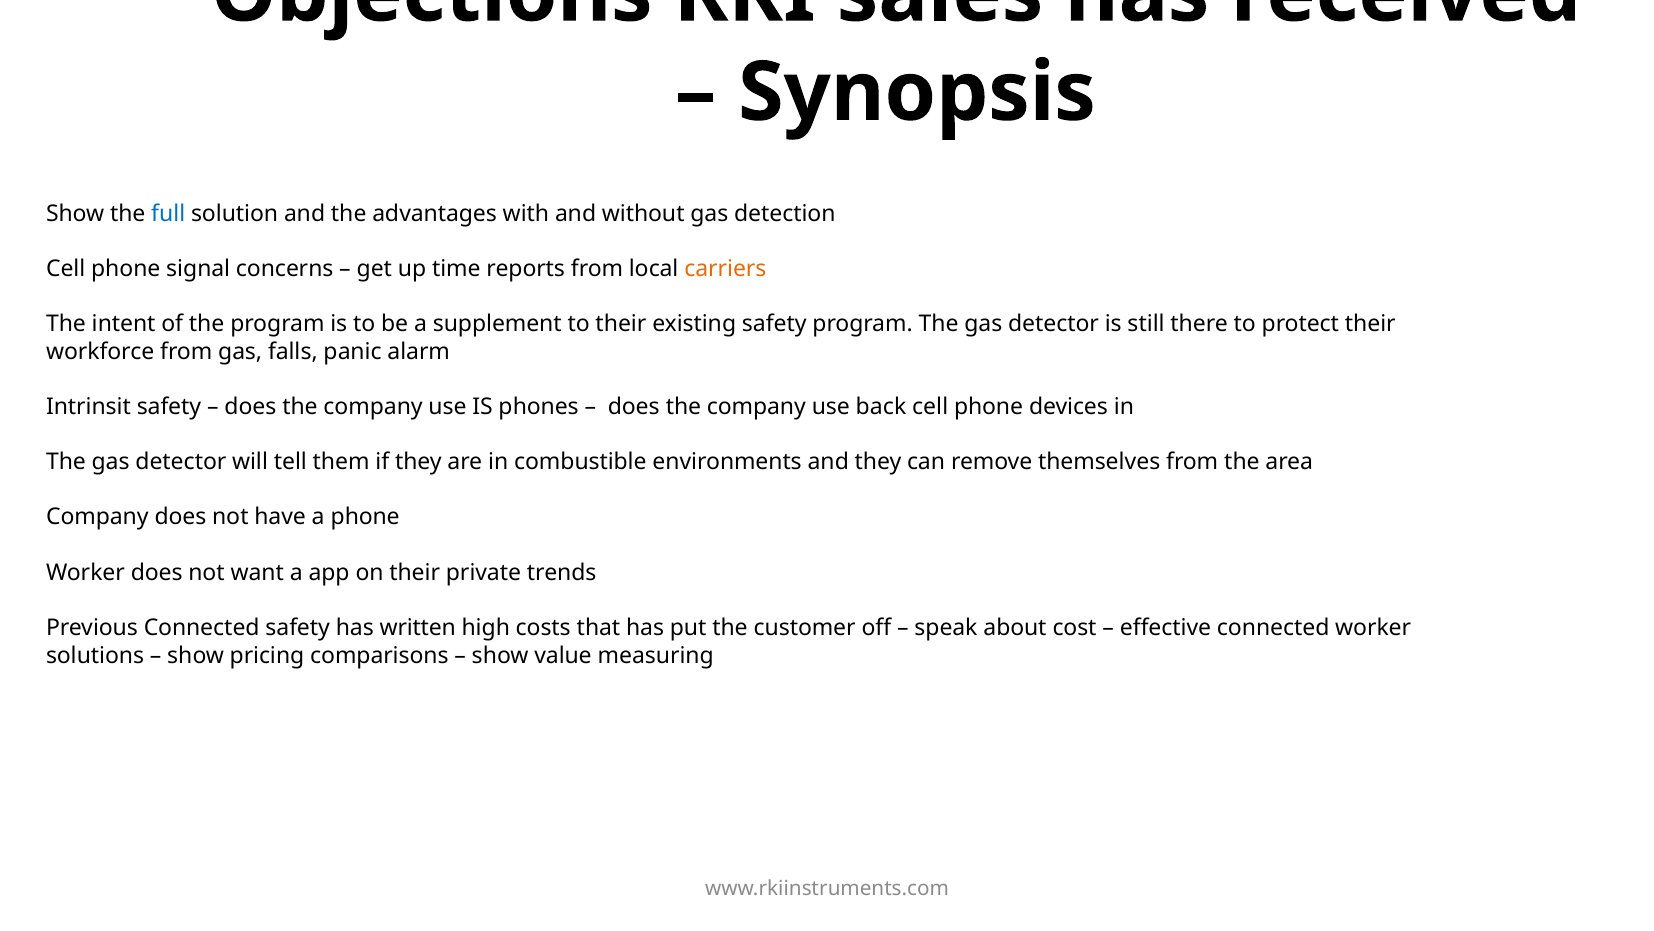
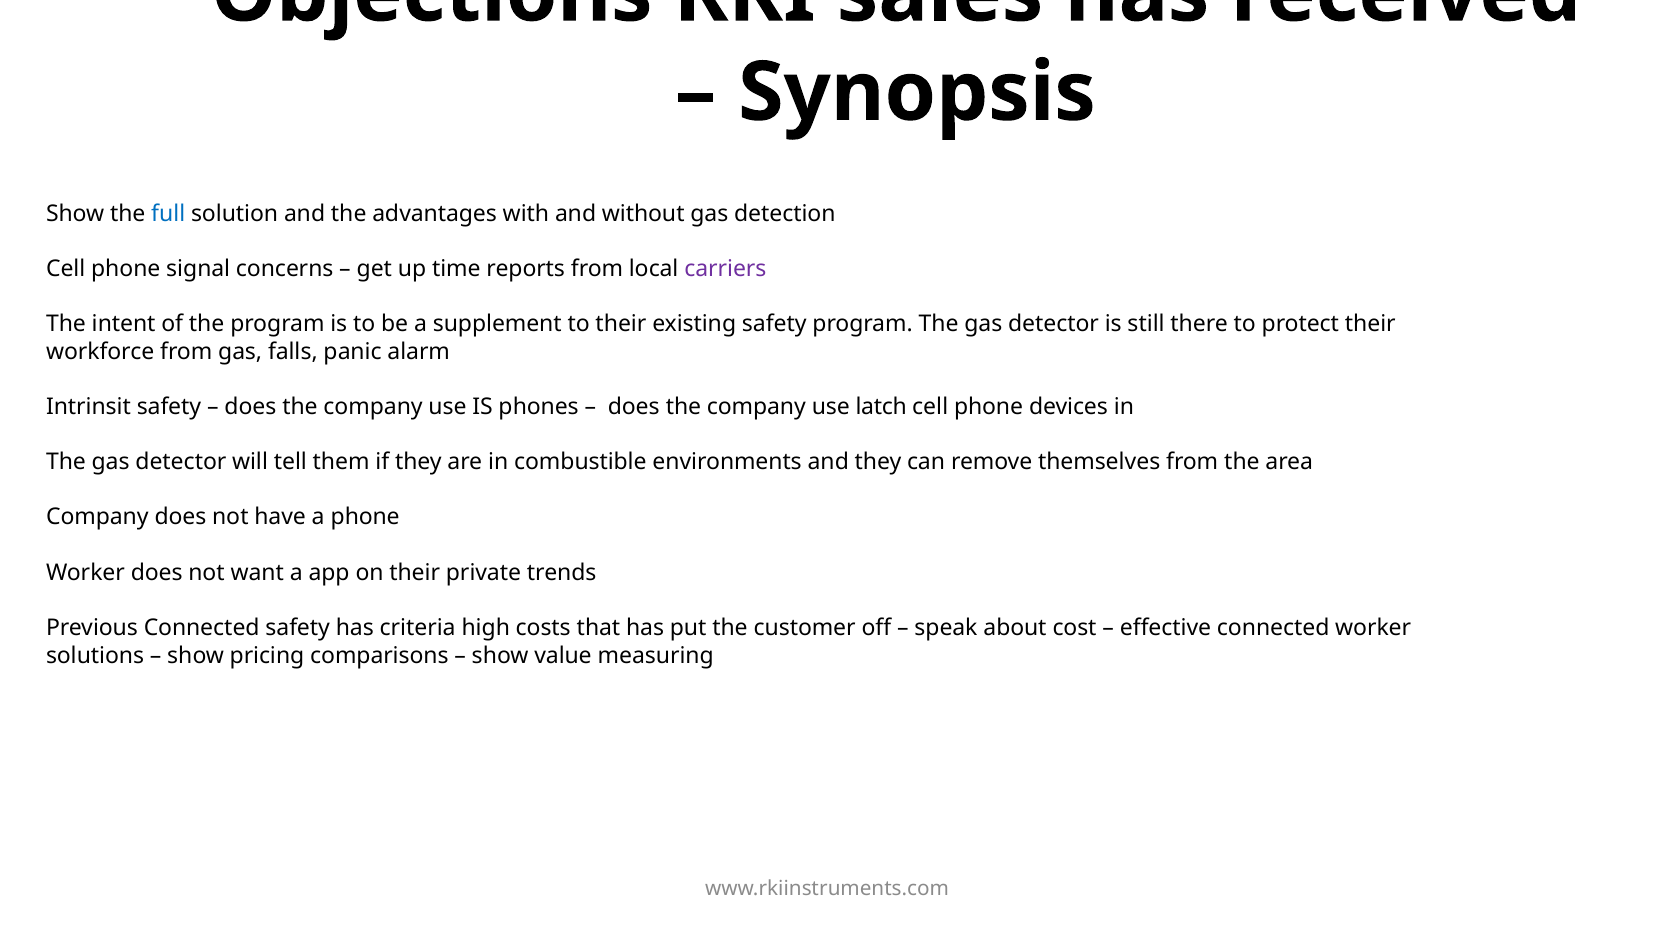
carriers colour: orange -> purple (725, 269)
back: back -> latch (881, 407)
written: written -> criteria (418, 627)
